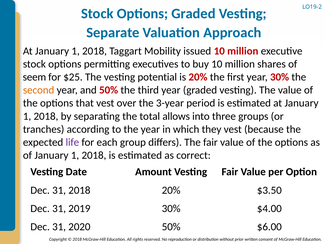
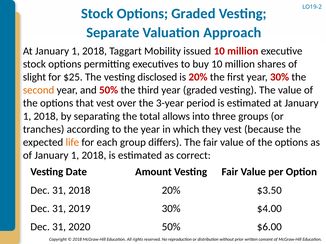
seem: seem -> slight (34, 77)
potential: potential -> disclosed (157, 77)
life colour: purple -> orange (72, 142)
